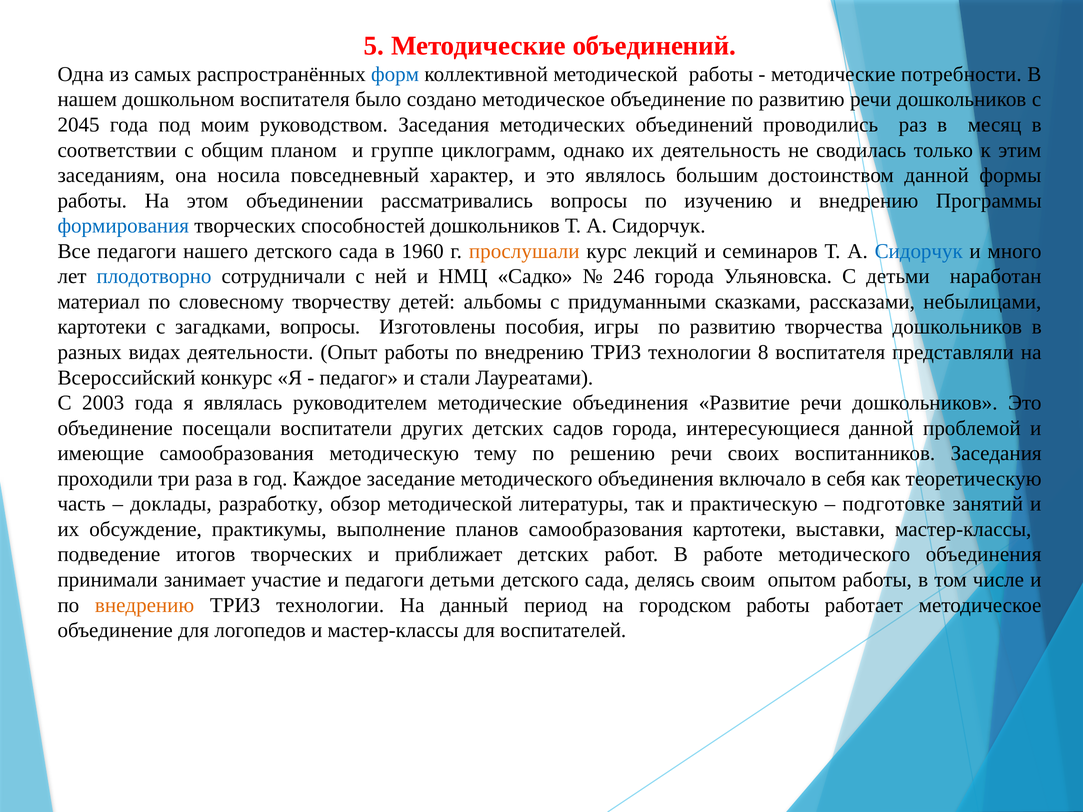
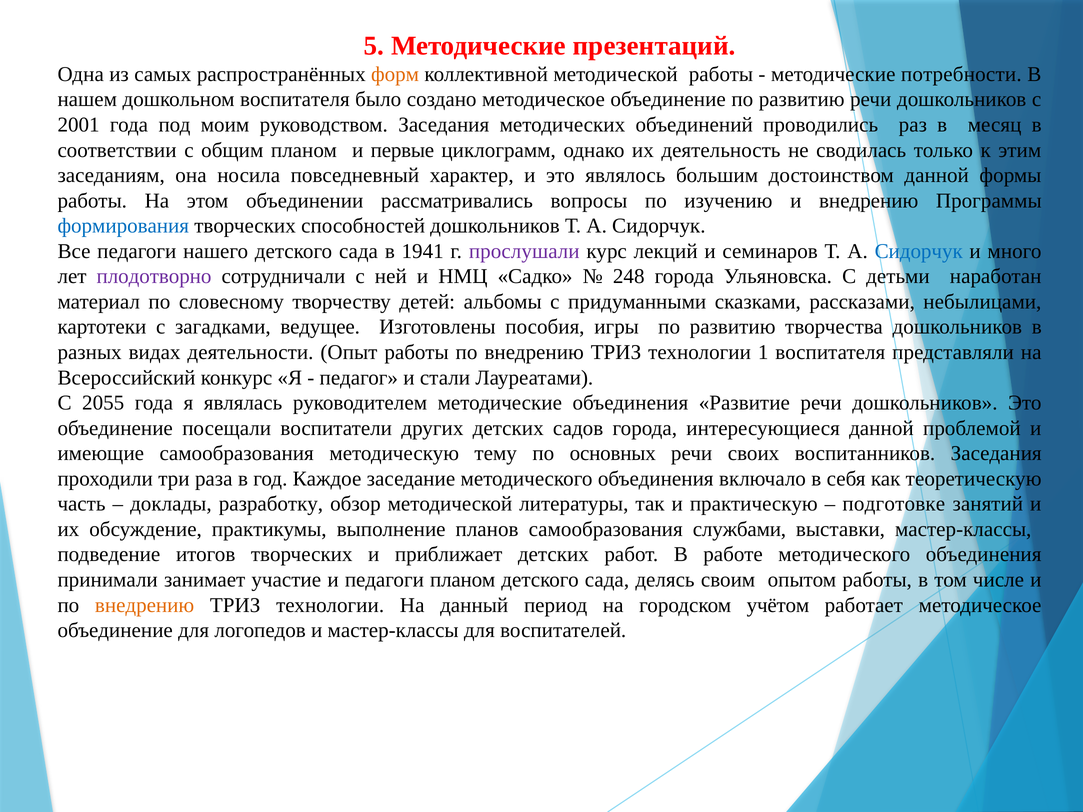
Методические объединений: объединений -> презентаций (654, 46)
форм colour: blue -> orange (395, 74)
2045: 2045 -> 2001 (79, 125)
группе: группе -> первые (402, 150)
1960: 1960 -> 1941 (423, 251)
прослушали colour: orange -> purple (524, 251)
плодотворно colour: blue -> purple (154, 277)
246: 246 -> 248 (629, 277)
загадками вопросы: вопросы -> ведущее (320, 327)
8: 8 -> 1 (763, 352)
2003: 2003 -> 2055 (103, 403)
решению: решению -> основных (613, 454)
самообразования картотеки: картотеки -> службами (739, 529)
педагоги детьми: детьми -> планом (463, 580)
городском работы: работы -> учётом (778, 605)
